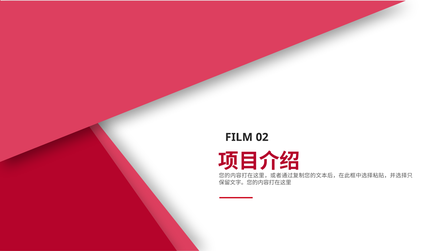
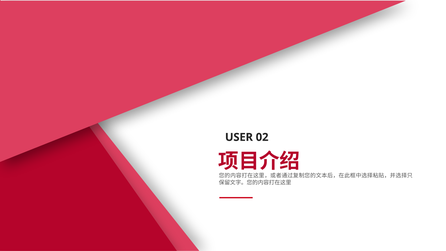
FILM: FILM -> USER (239, 137)
